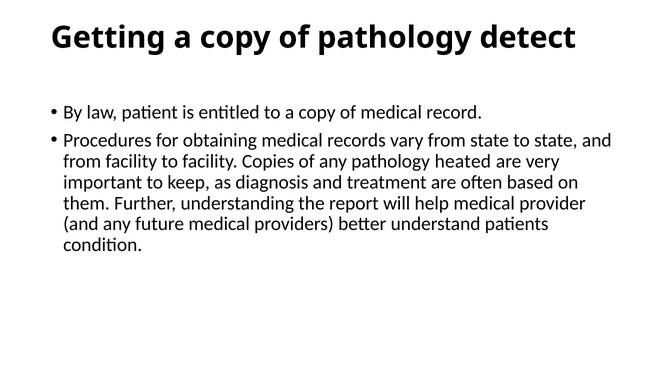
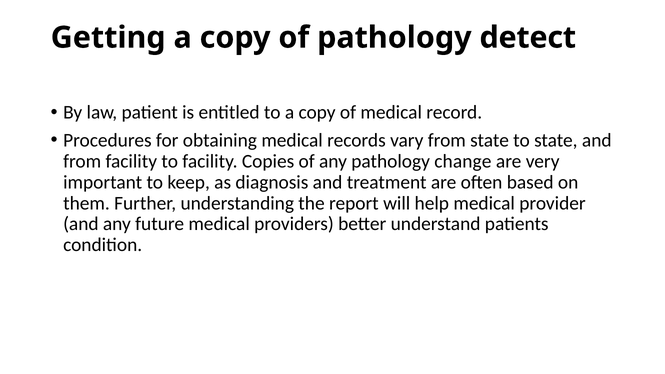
heated: heated -> change (463, 161)
